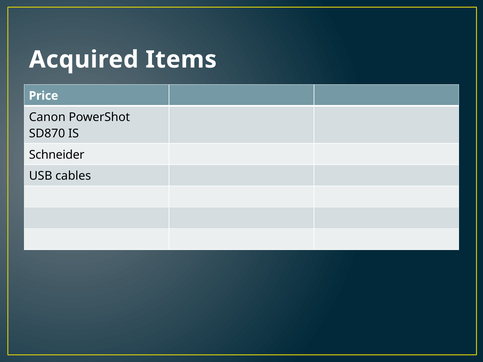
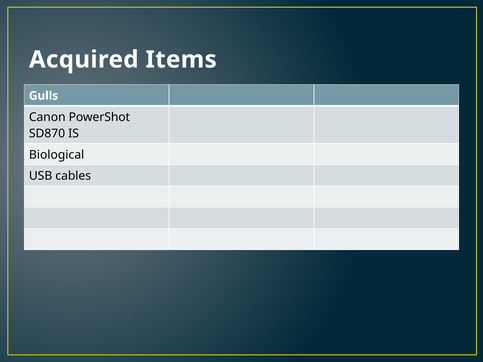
Price: Price -> Gulls (43, 96)
Schneider: Schneider -> Biological (57, 155)
